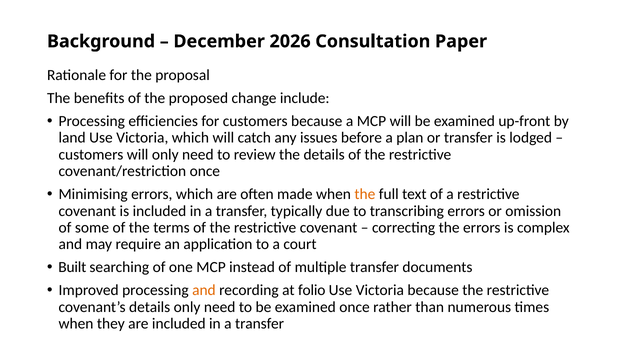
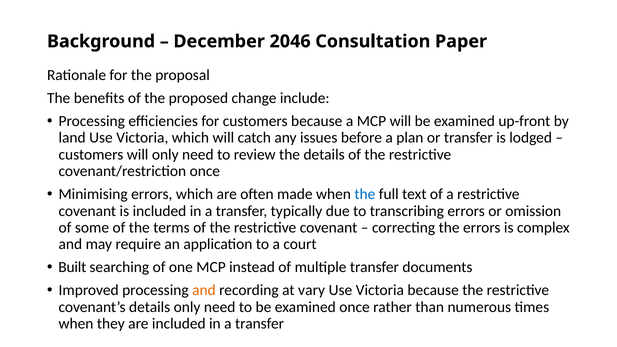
2026: 2026 -> 2046 (290, 41)
the colour: orange -> blue (365, 194)
folio: folio -> vary (312, 290)
